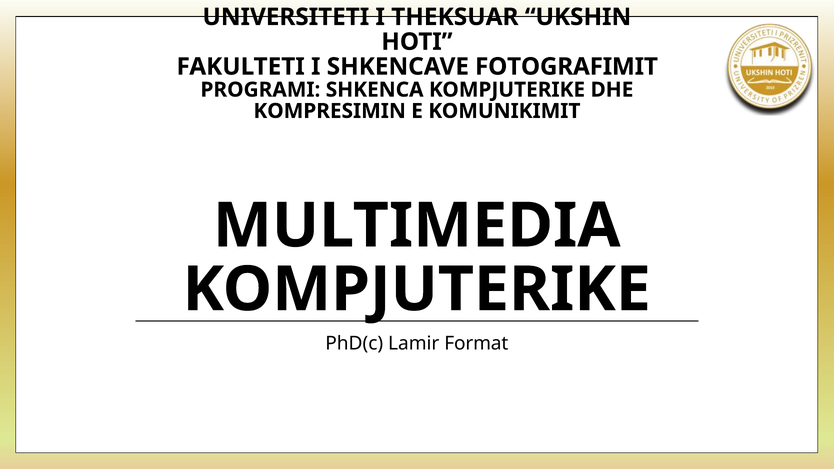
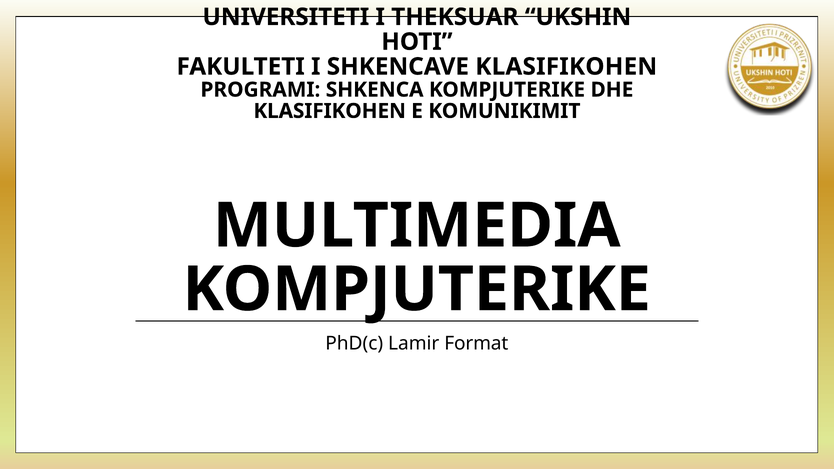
SHKENCAVE FOTOGRAFIMIT: FOTOGRAFIMIT -> KLASIFIKOHEN (566, 67)
KOMPRESIMIN: KOMPRESIMIN -> KLASIFIKOHEN (330, 111)
